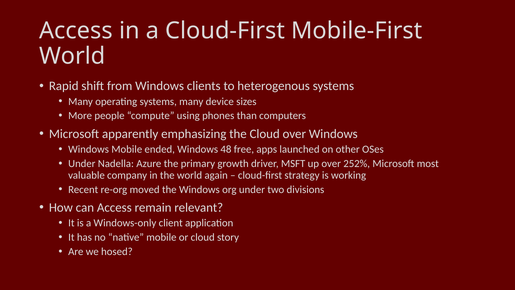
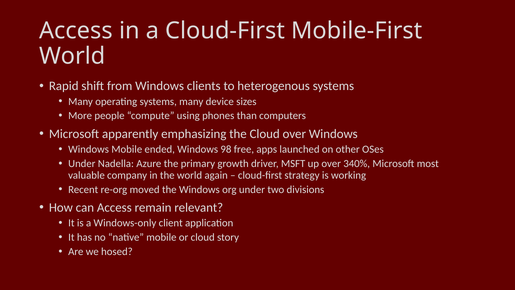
48: 48 -> 98 (226, 149)
252%: 252% -> 340% (357, 163)
